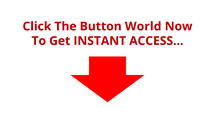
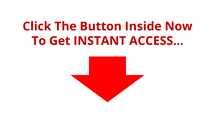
World: World -> Inside (143, 26)
